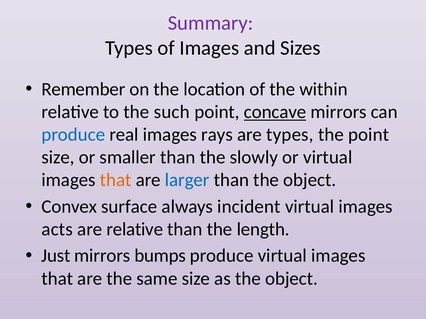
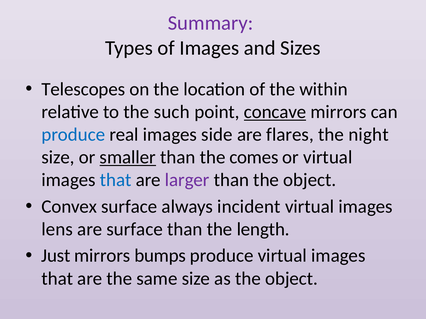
Remember: Remember -> Telescopes (83, 89)
rays: rays -> side (217, 135)
are types: types -> flares (290, 135)
the point: point -> night (369, 135)
smaller underline: none -> present (128, 158)
slowly: slowly -> comes (254, 158)
that colour: orange -> blue (116, 180)
larger colour: blue -> purple (187, 180)
acts: acts -> lens (57, 230)
are relative: relative -> surface (135, 230)
